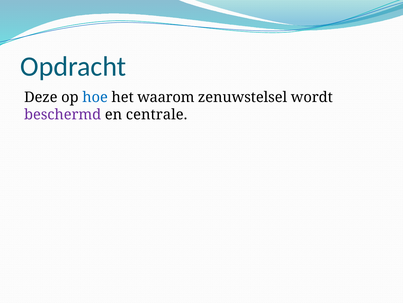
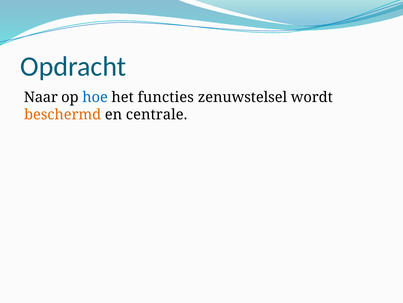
Deze: Deze -> Naar (41, 97)
waarom: waarom -> functies (166, 97)
beschermd colour: purple -> orange (63, 114)
